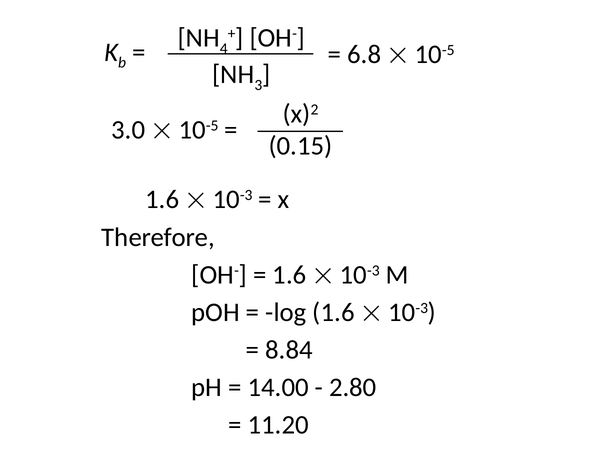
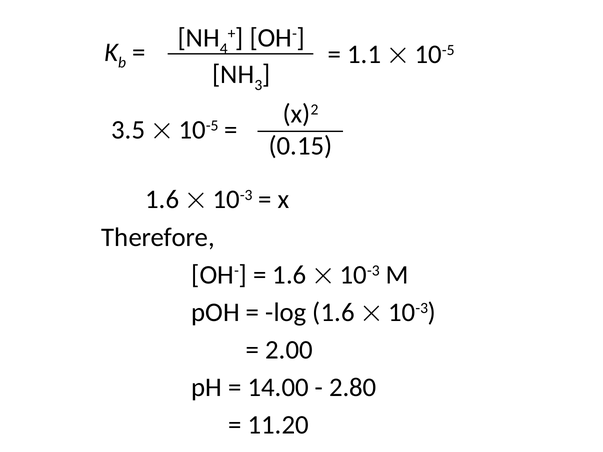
6.8: 6.8 -> 1.1 (364, 54)
3.0: 3.0 -> 3.5 (128, 130)
8.84: 8.84 -> 2.00 (289, 350)
